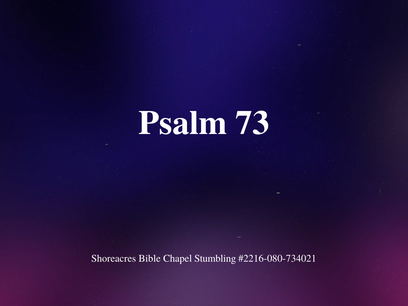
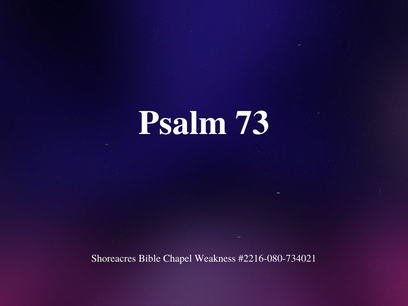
Stumbling: Stumbling -> Weakness (215, 258)
